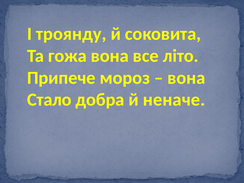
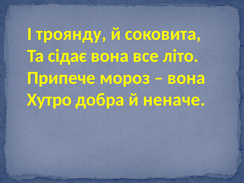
гожа: гожа -> сідає (67, 56)
Стало: Стало -> Хутро (49, 100)
